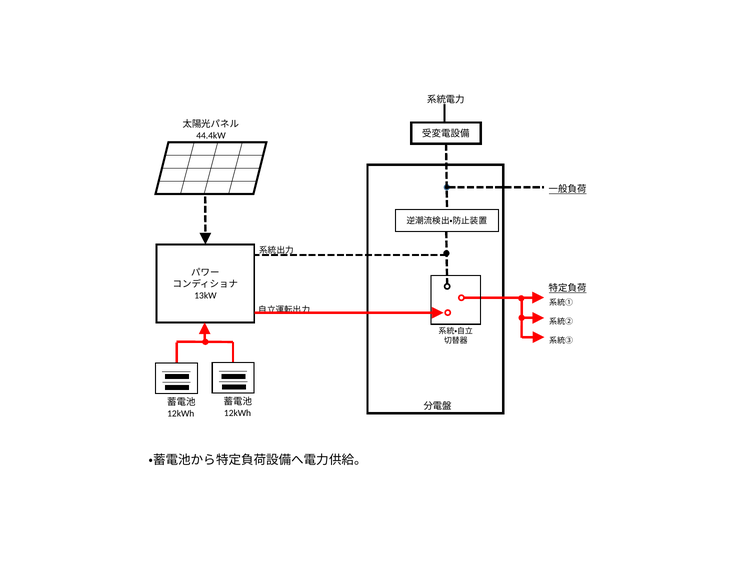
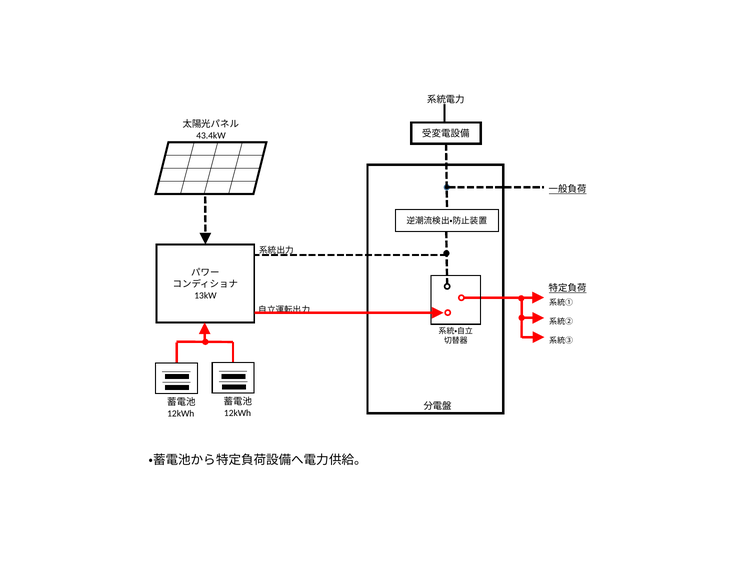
44.4kW: 44.4kW -> 43.4kW (211, 136)
